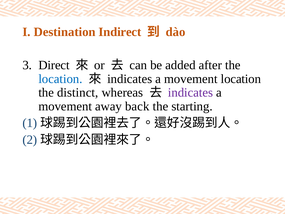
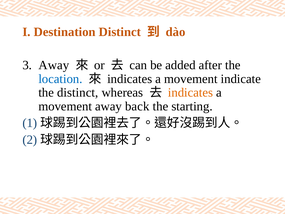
Destination Indirect: Indirect -> Distinct (120, 32)
Direct: Direct -> Away (54, 65)
movement location: location -> indicate (241, 79)
indicates colour: purple -> orange (190, 92)
